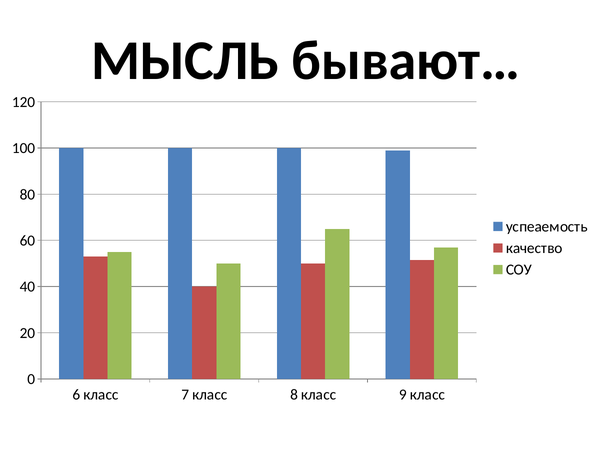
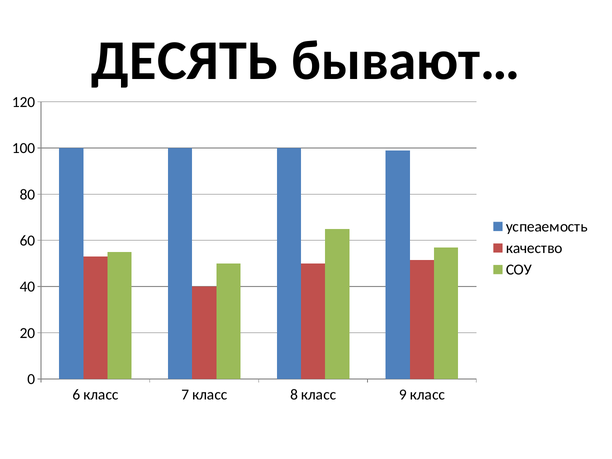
МЫСЛЬ: МЫСЛЬ -> ДЕСЯТЬ (185, 61)
